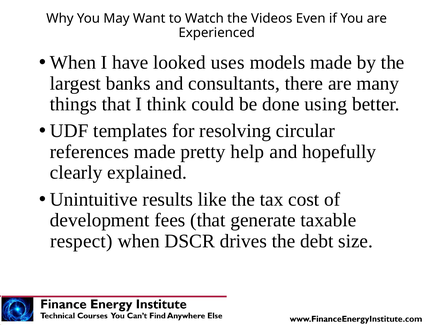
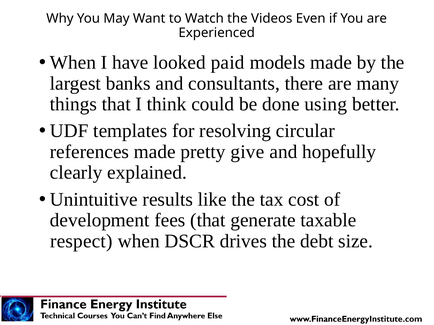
uses: uses -> paid (228, 63)
help: help -> give (247, 152)
